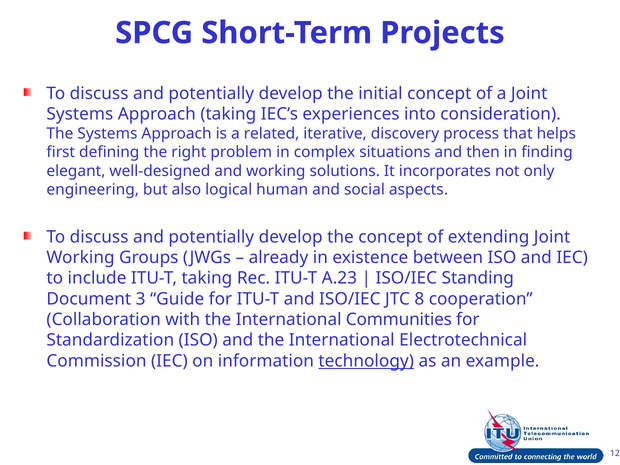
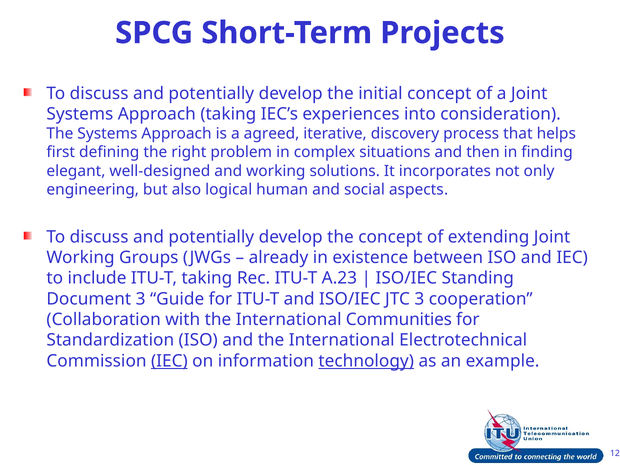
related: related -> agreed (272, 134)
JTC 8: 8 -> 3 (419, 299)
IEC underline: none -> present (169, 361)
